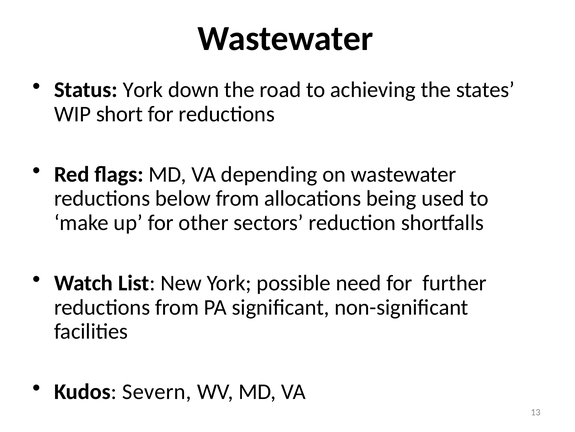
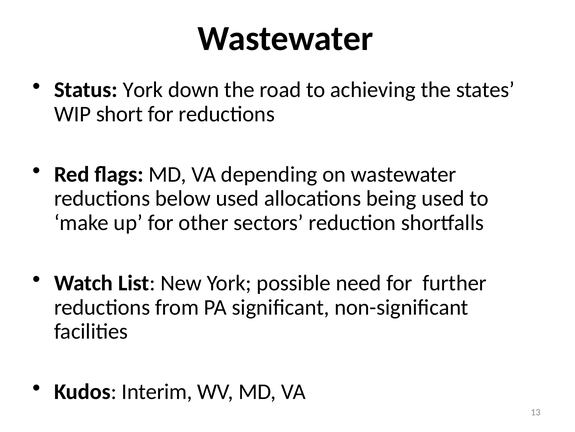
below from: from -> used (237, 198)
Severn: Severn -> Interim (157, 391)
